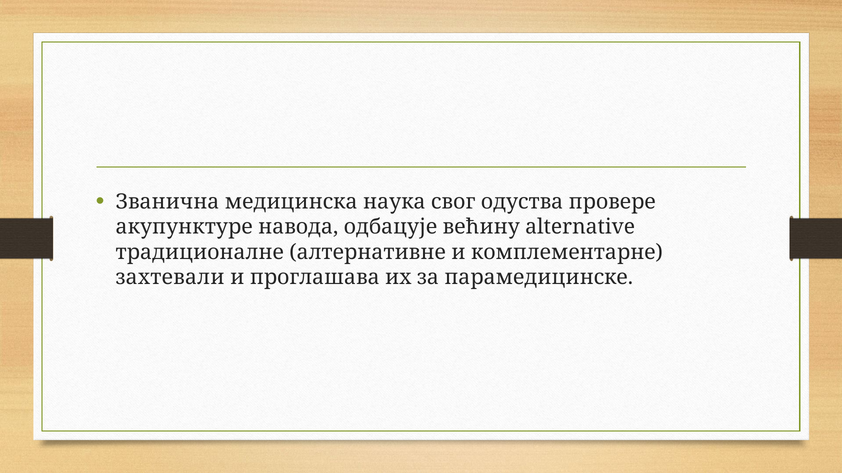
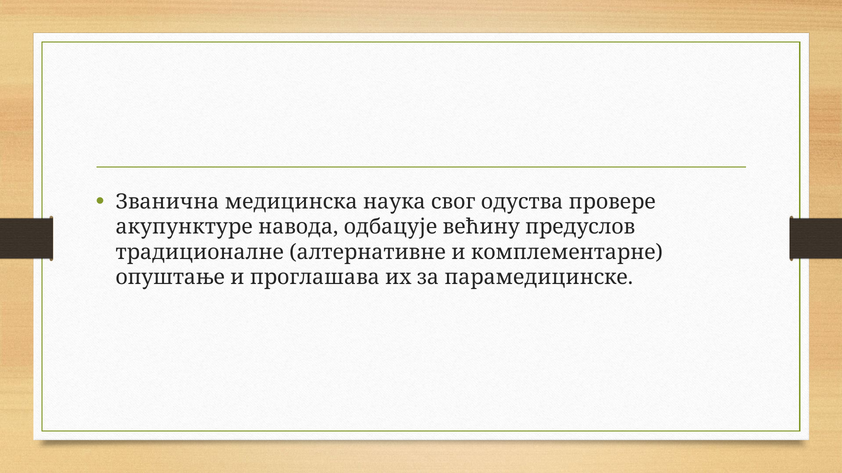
alternative: alternative -> предуслов (580, 227)
захтевали: захтевали -> опуштање (170, 278)
